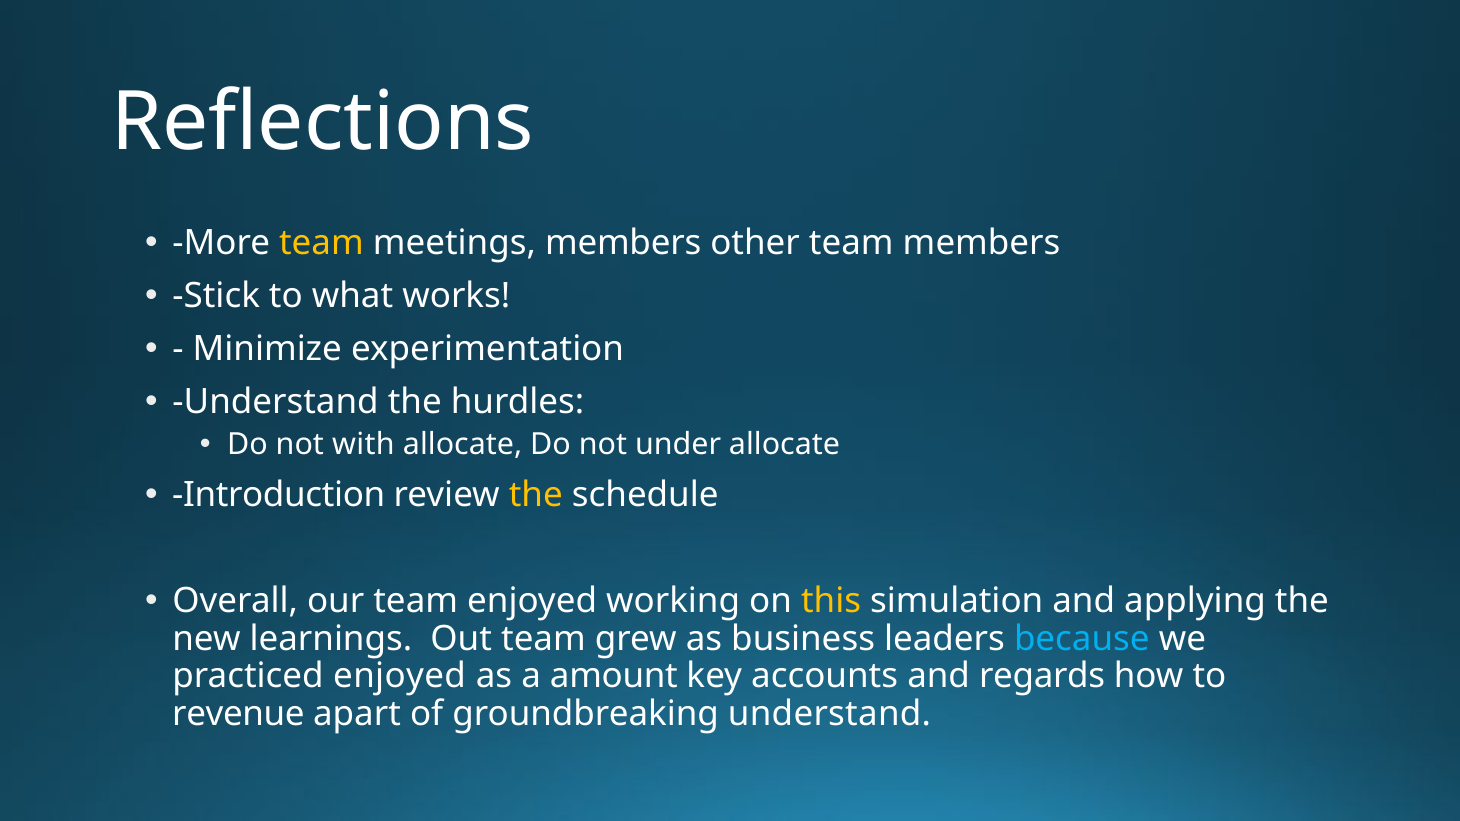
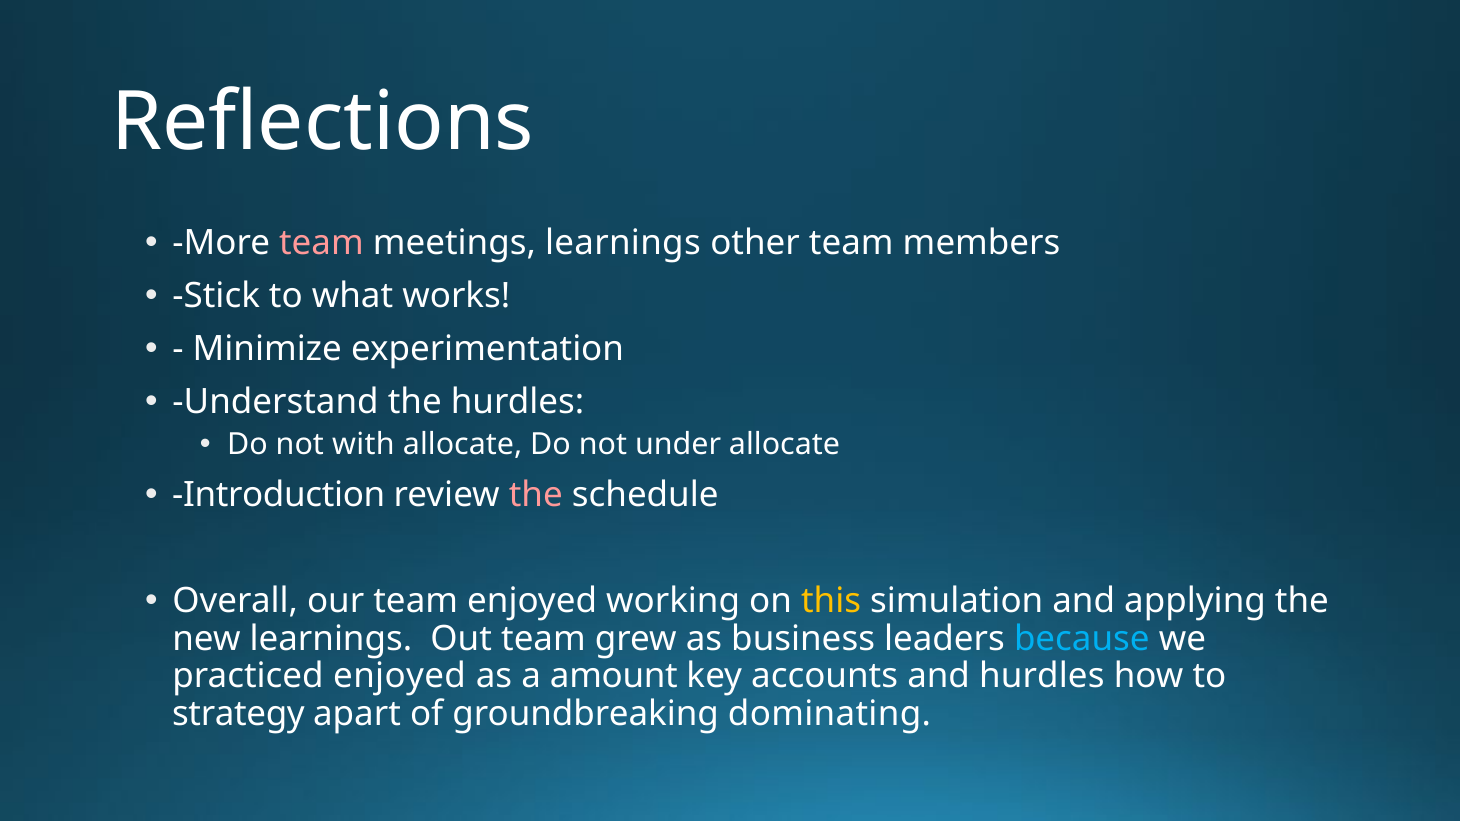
team colour: yellow -> pink (321, 243)
meetings members: members -> learnings (623, 243)
the colour: yellow -> pink (536, 495)
and regards: regards -> hurdles (1042, 677)
revenue: revenue -> strategy (238, 714)
groundbreaking understand: understand -> dominating (829, 714)
